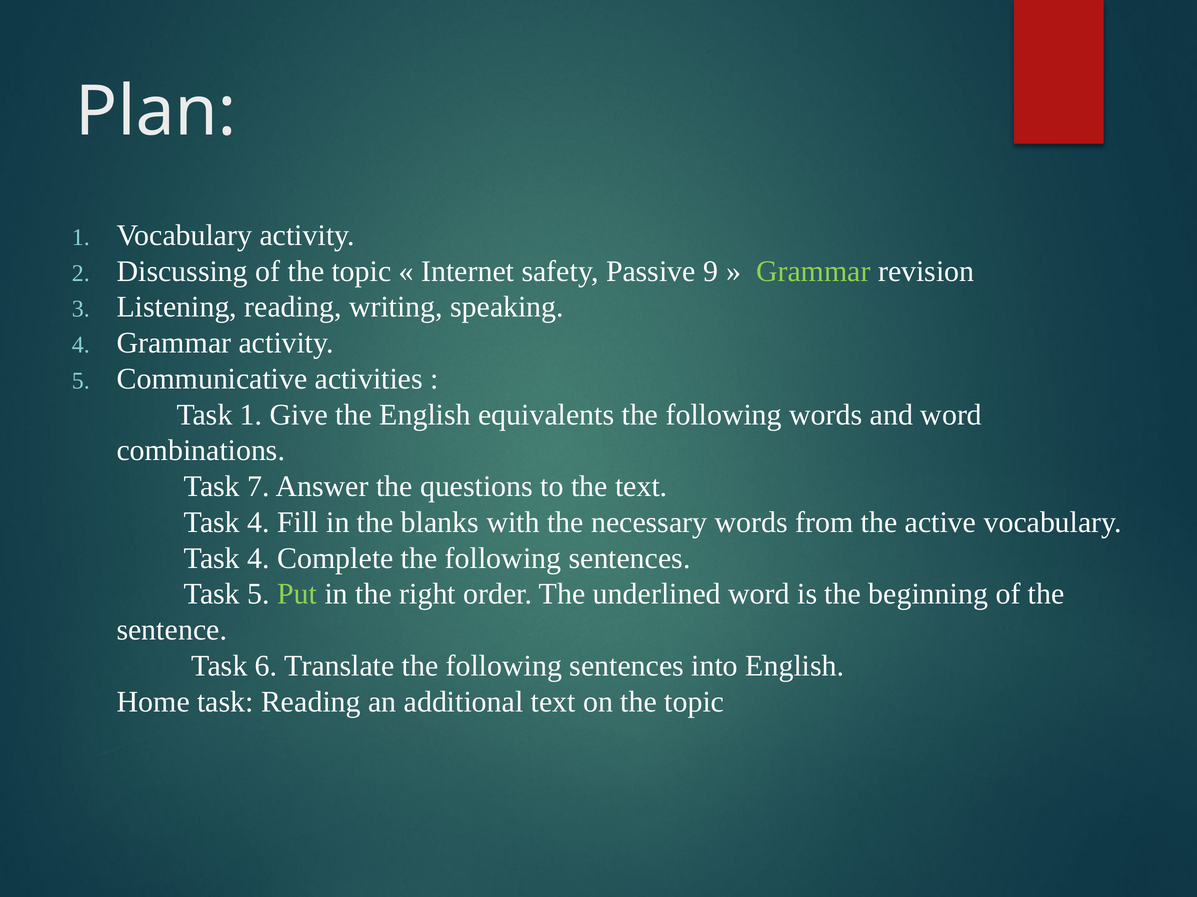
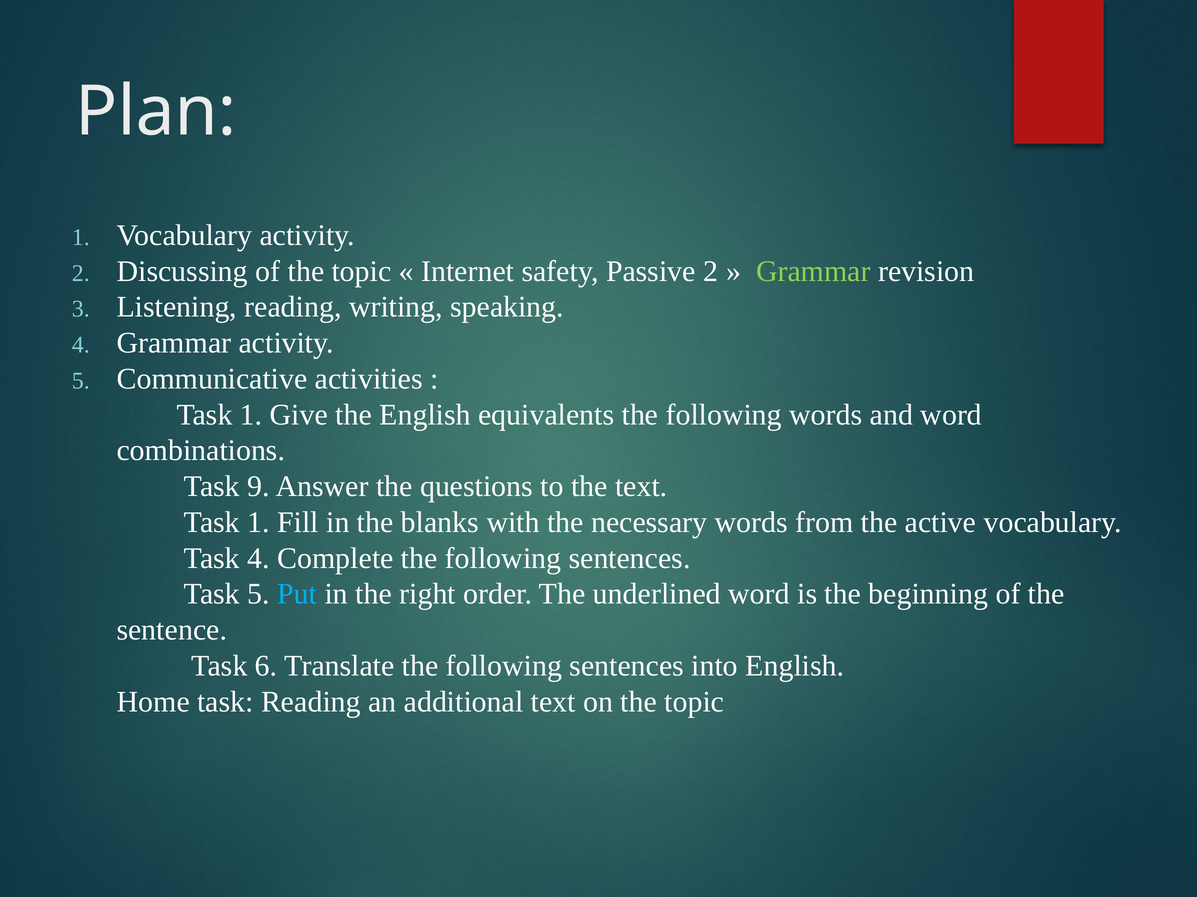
Passive 9: 9 -> 2 (711, 271)
7: 7 -> 9 (259, 487)
4: 4 -> 1 (259, 523)
Put colour: light green -> light blue (297, 595)
